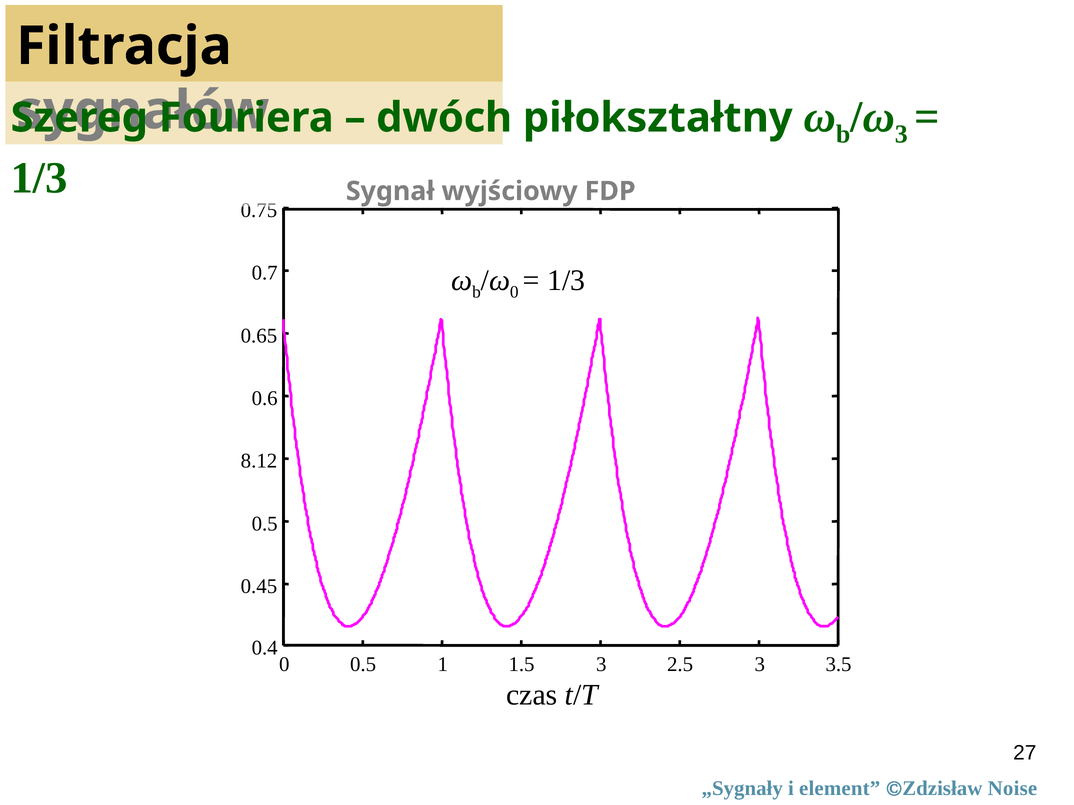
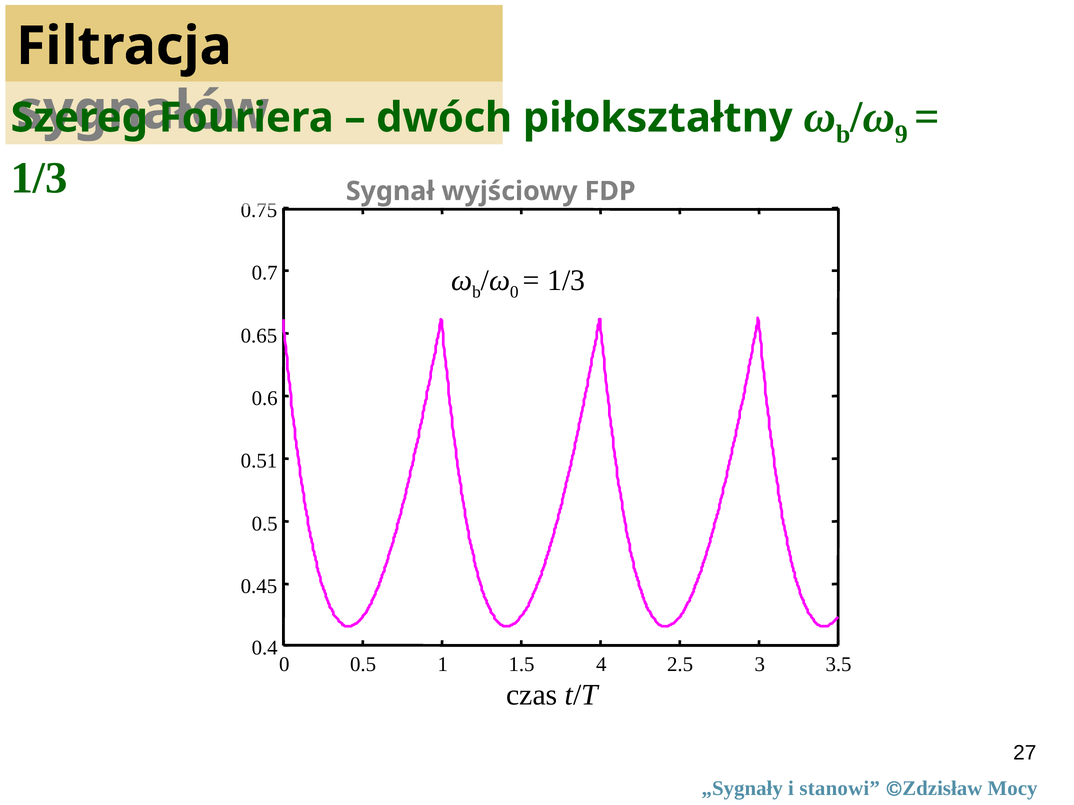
3: 3 -> 9 (901, 134)
8.12: 8.12 -> 0.51 (259, 461)
1.5 3: 3 -> 4 (601, 665)
element: element -> stanowi (840, 789)
Noise: Noise -> Mocy (1013, 789)
